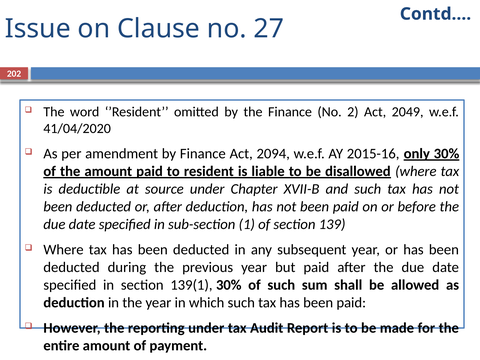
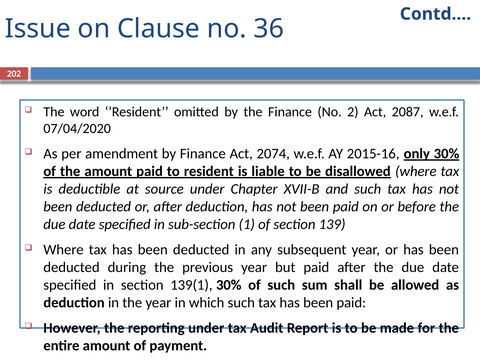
27: 27 -> 36 (269, 29)
2049: 2049 -> 2087 (408, 112)
41/04/2020: 41/04/2020 -> 07/04/2020 (77, 129)
2094: 2094 -> 2074 (273, 154)
